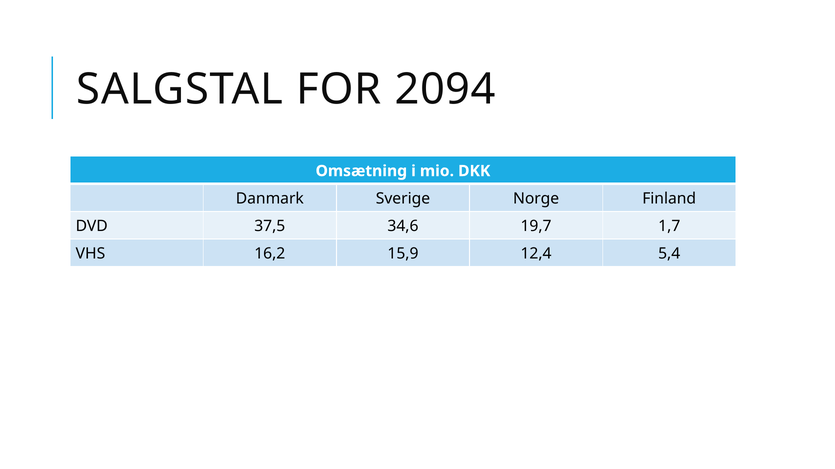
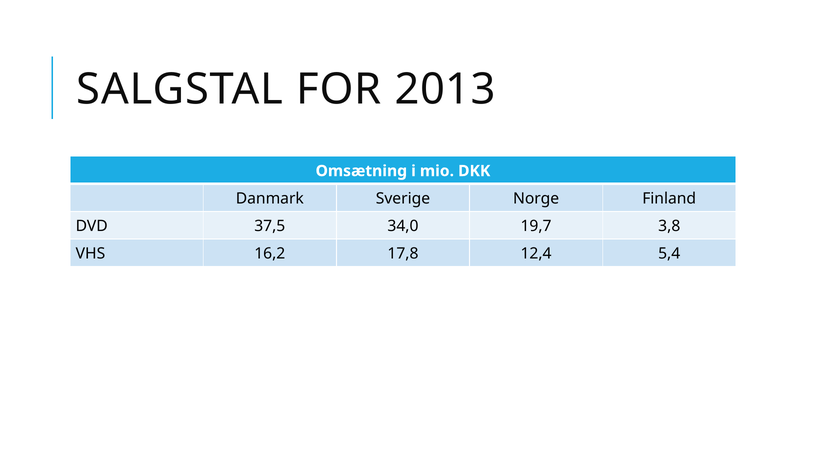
2094: 2094 -> 2013 (445, 90)
34,6: 34,6 -> 34,0 (403, 226)
1,7: 1,7 -> 3,8 (669, 226)
15,9: 15,9 -> 17,8 (403, 254)
